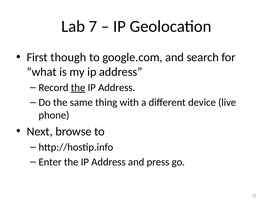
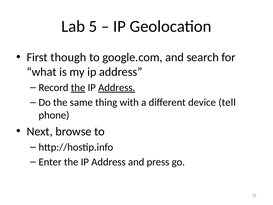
7: 7 -> 5 (93, 26)
Address underline: none -> present (117, 88)
live: live -> tell (227, 102)
